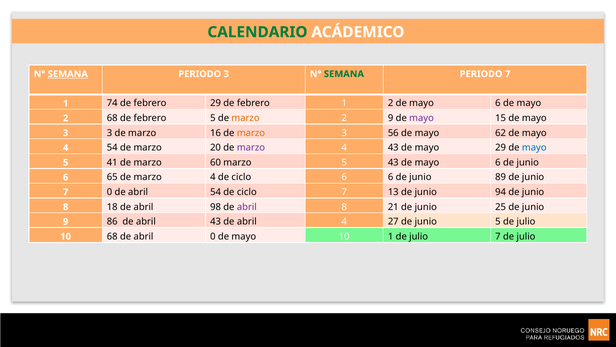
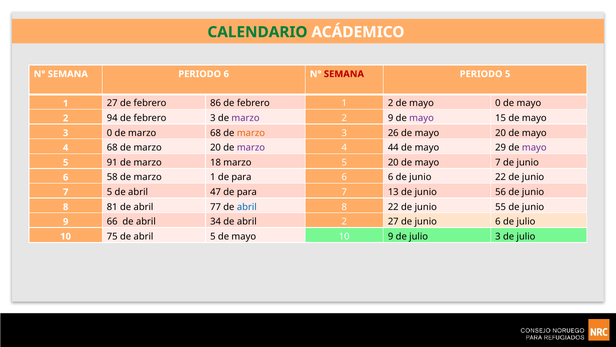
SEMANA underline: present -> none (68, 74)
PERIODO 3: 3 -> 6 (226, 74)
SEMANA colour: green -> red (344, 74)
PERIODO 7: 7 -> 5 (508, 74)
74: 74 -> 27 (112, 103)
febrero 29: 29 -> 86 (216, 103)
2 de mayo 6: 6 -> 0 (498, 103)
68: 68 -> 94 (112, 118)
febrero 5: 5 -> 3 (213, 118)
marzo colour: orange -> purple (246, 118)
3: 3 -> 0 (109, 133)
marzo 16: 16 -> 68 (216, 133)
56: 56 -> 26 (393, 133)
mayo 62: 62 -> 20 (501, 133)
54: 54 -> 68 (112, 148)
4 43: 43 -> 44 (393, 148)
mayo colour: blue -> purple (534, 148)
41: 41 -> 91 (112, 162)
60: 60 -> 18 (216, 162)
5 43: 43 -> 20 (393, 162)
6: 6 -> 7 (498, 162)
65: 65 -> 58 (112, 177)
4: 4 -> 1 (213, 177)
ciclo: ciclo -> para (241, 177)
junio 89: 89 -> 22 (501, 177)
0: 0 -> 5 (109, 192)
abril 54: 54 -> 47 (216, 192)
ciclo: ciclo -> para (247, 192)
94: 94 -> 56 (501, 192)
18: 18 -> 81 (112, 207)
98: 98 -> 77 (216, 207)
abril colour: purple -> blue (247, 207)
8 21: 21 -> 22 (393, 207)
25: 25 -> 55 (501, 207)
86: 86 -> 66 (112, 221)
abril 43: 43 -> 34 (216, 221)
abril 4: 4 -> 2 (344, 221)
27 de junio 5: 5 -> 6 (498, 221)
10 68: 68 -> 75 (112, 236)
abril 0: 0 -> 5 (213, 236)
10 1: 1 -> 9 (391, 236)
julio 7: 7 -> 3 (498, 236)
